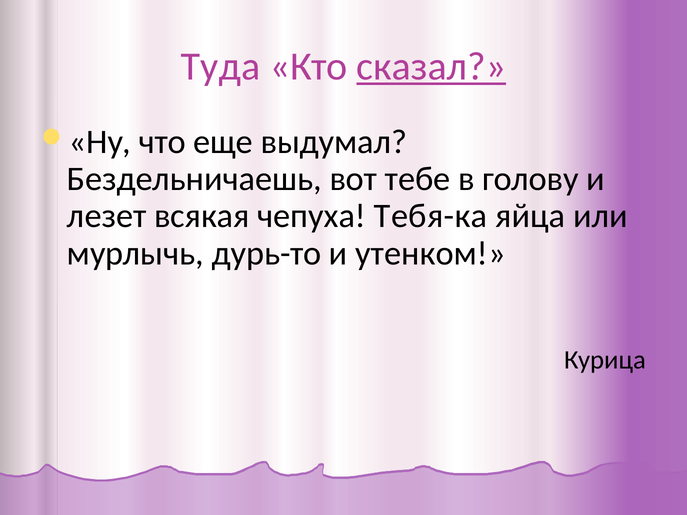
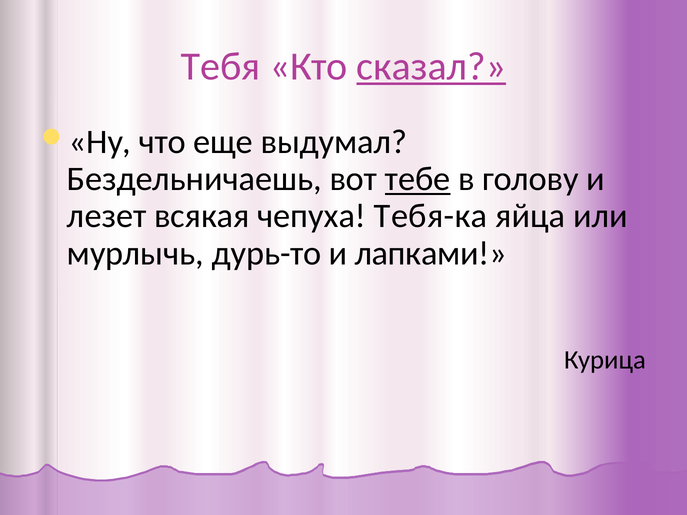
Туда: Туда -> Тебя (221, 66)
тебе underline: none -> present (418, 179)
утенком: утенком -> лапками (431, 253)
